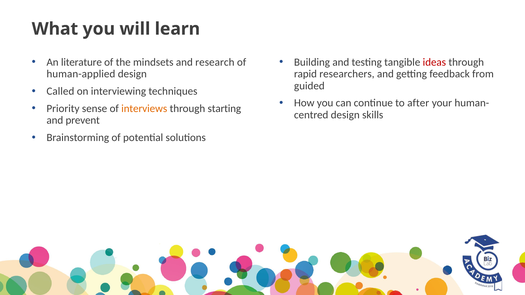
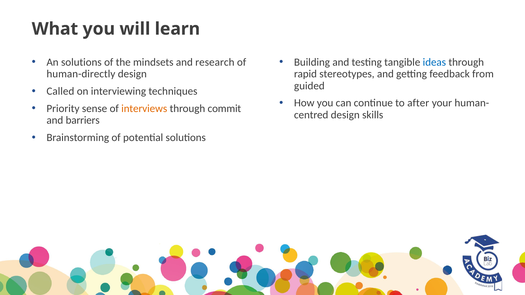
An literature: literature -> solutions (81, 62)
ideas colour: red -> blue (434, 62)
human-applied: human-applied -> human-directly (81, 74)
researchers: researchers -> stereotypes (347, 74)
starting: starting -> commit (224, 109)
prevent: prevent -> barriers (83, 120)
